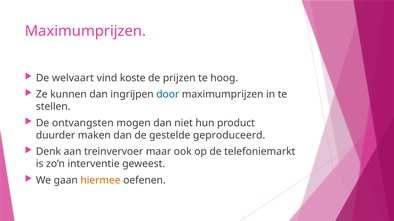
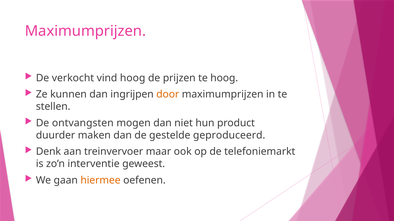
welvaart: welvaart -> verkocht (73, 78)
vind koste: koste -> hoog (133, 78)
door colour: blue -> orange (168, 95)
